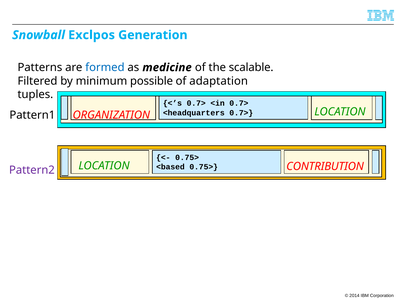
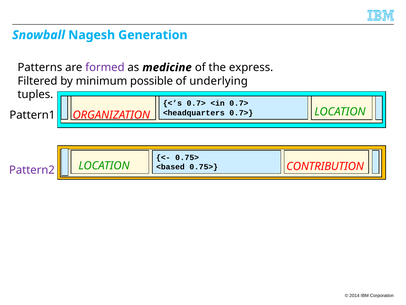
Exclpos: Exclpos -> Nagesh (92, 35)
formed colour: blue -> purple (105, 67)
scalable: scalable -> express (251, 67)
adaptation: adaptation -> underlying (219, 81)
